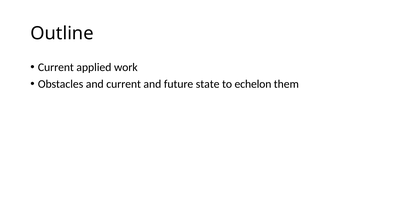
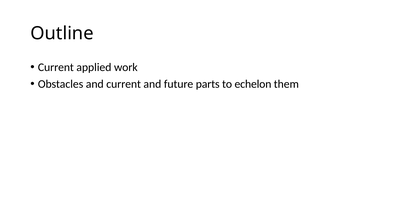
state: state -> parts (208, 84)
